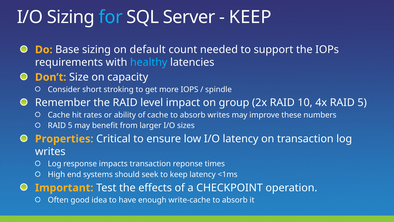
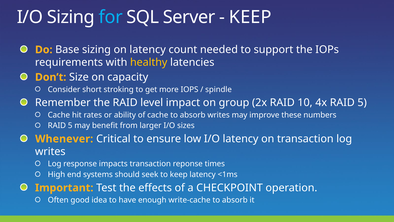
on default: default -> latency (148, 50)
healthy colour: light blue -> yellow (149, 62)
Properties: Properties -> Whenever (64, 139)
